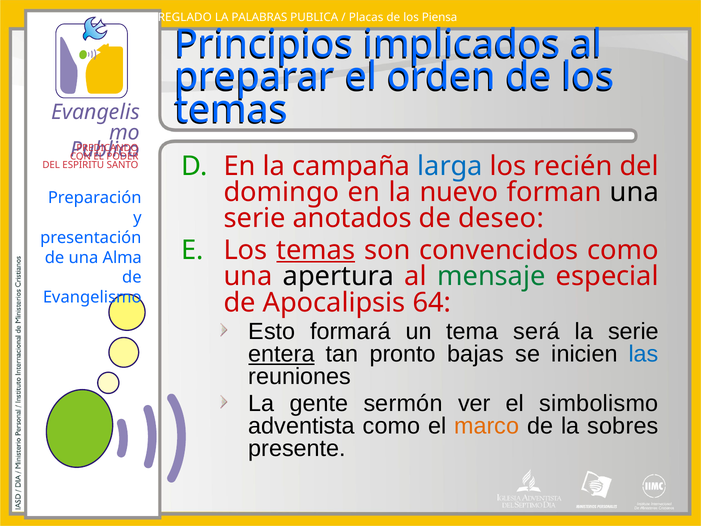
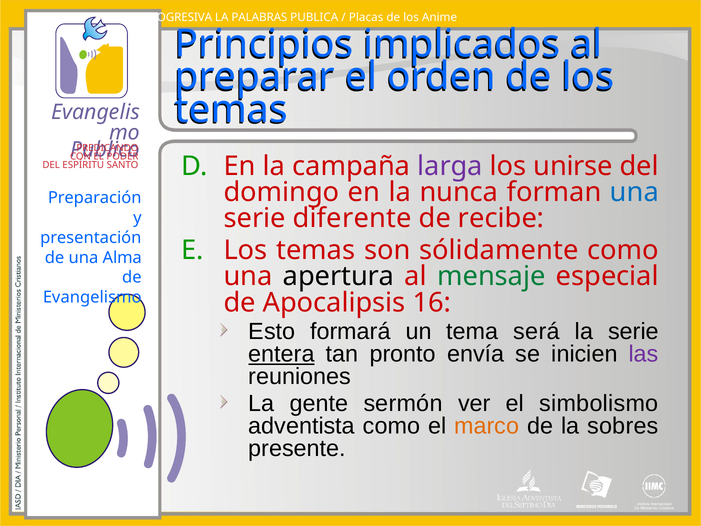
ARREGLADO: ARREGLADO -> PROGRESIVA (177, 18)
Piensa: Piensa -> Anime (440, 18)
larga colour: blue -> purple (450, 166)
recién: recién -> unirse (573, 166)
nuevo: nuevo -> nunca (459, 192)
una colour: black -> blue (634, 192)
anotados: anotados -> diferente (352, 218)
deseo: deseo -> recibe (501, 218)
temas underline: present -> none (316, 250)
convencidos: convencidos -> sólidamente (499, 250)
64: 64 -> 16 (432, 302)
bajas: bajas -> envía (476, 354)
las colour: blue -> purple (644, 354)
